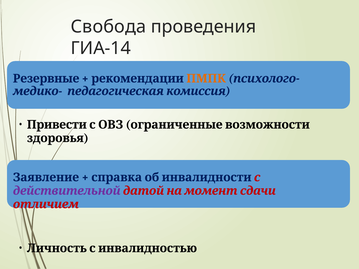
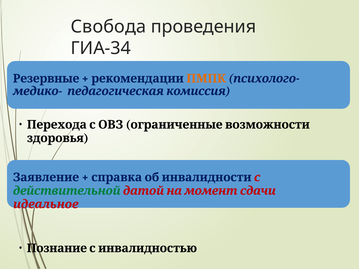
ГИА-14: ГИА-14 -> ГИА-34 (101, 48)
Привести: Привести -> Перехода (57, 125)
действительной colour: purple -> green (67, 191)
отличием: отличием -> идеальное (46, 204)
Личность: Личность -> Познание (57, 248)
